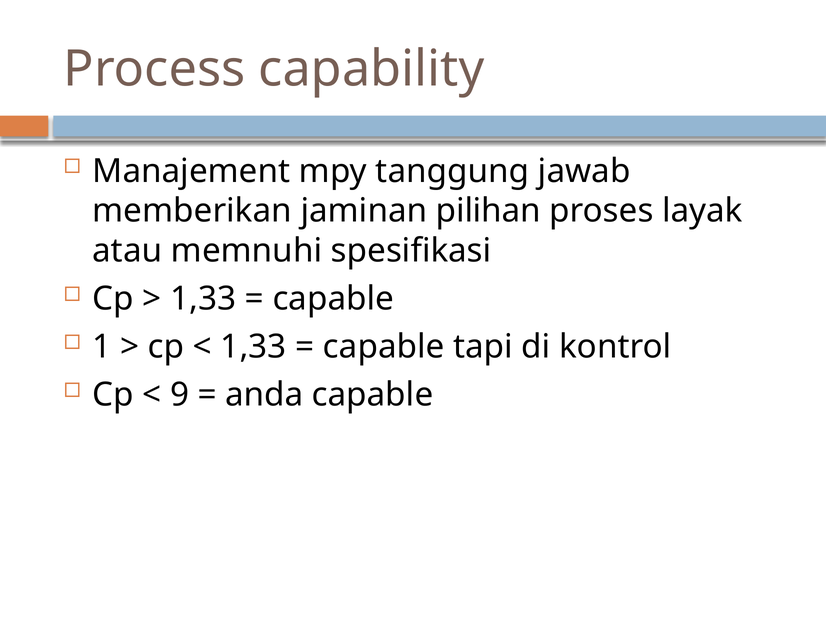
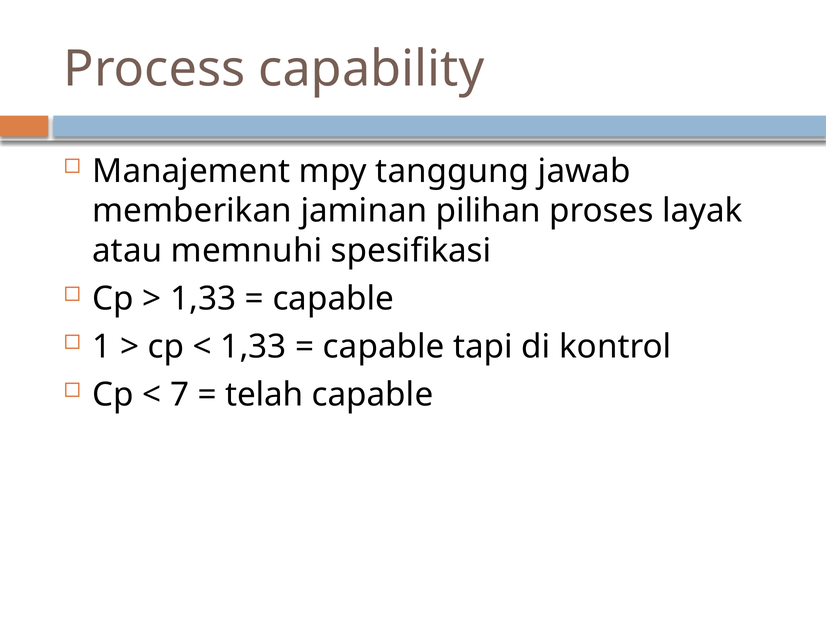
9: 9 -> 7 (180, 395)
anda: anda -> telah (264, 395)
